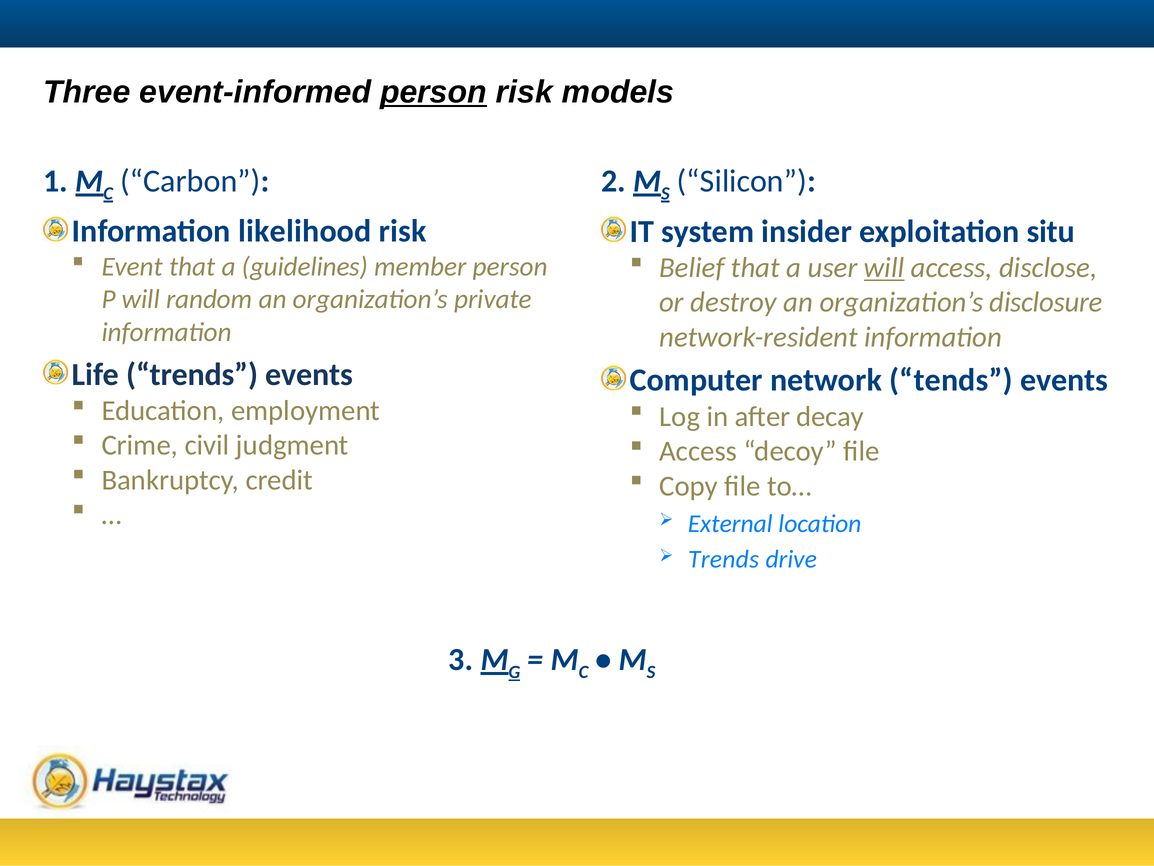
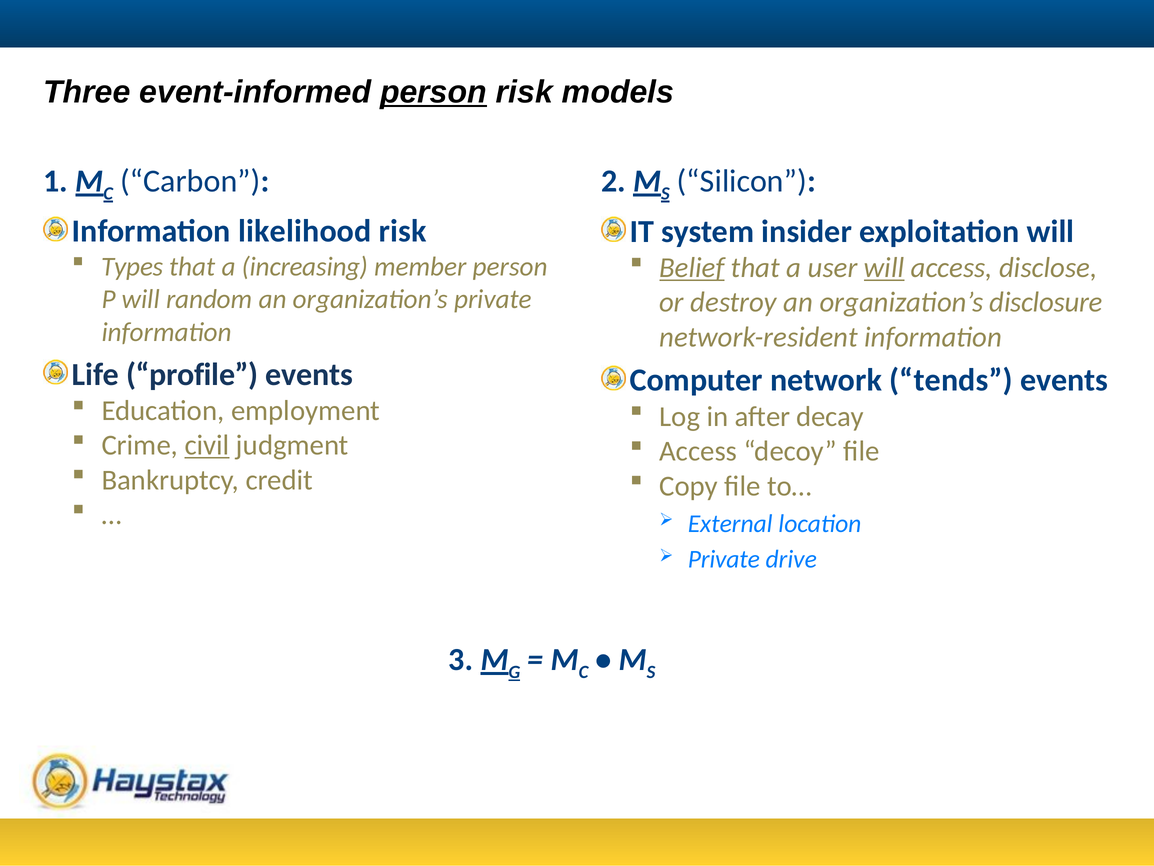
exploitation situ: situ -> will (1051, 231)
Event: Event -> Types (132, 266)
guidelines: guidelines -> increasing (305, 266)
Belief underline: none -> present (692, 268)
Life trends: trends -> profile (192, 374)
civil underline: none -> present (207, 445)
Trends: Trends -> Private (724, 559)
